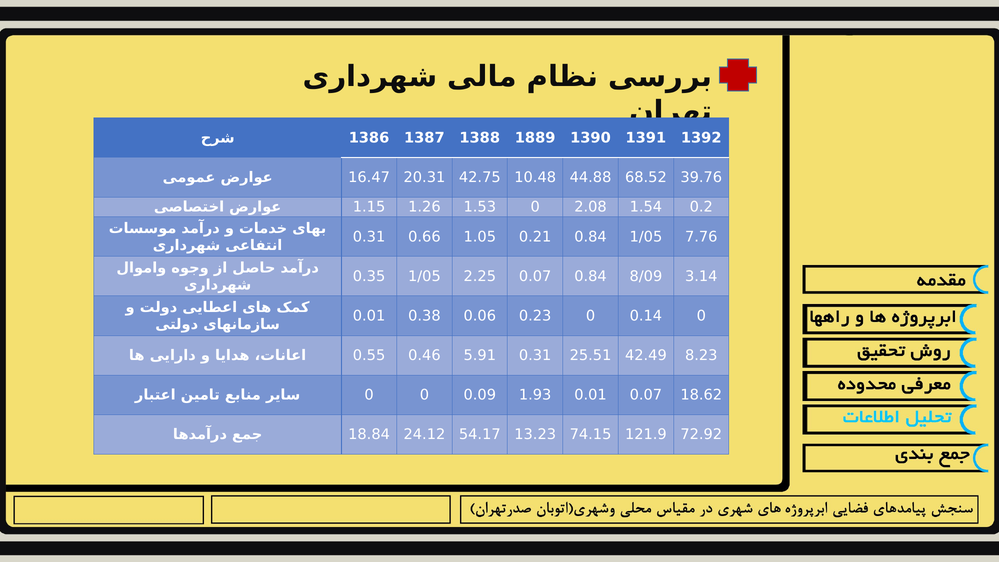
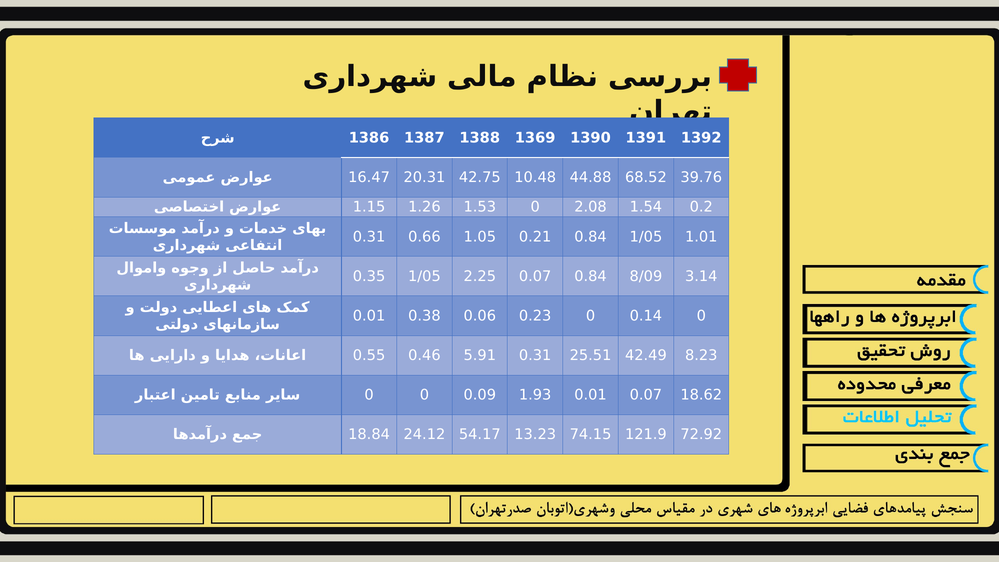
1889: 1889 -> 1369 (535, 138)
7.76: 7.76 -> 1.01 (701, 237)
